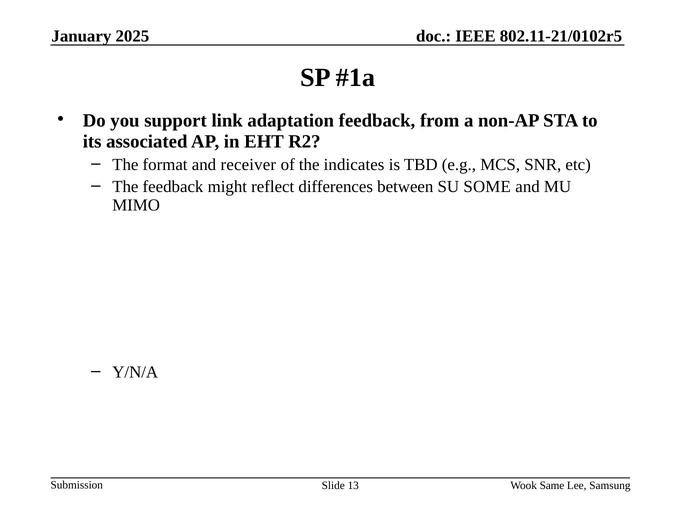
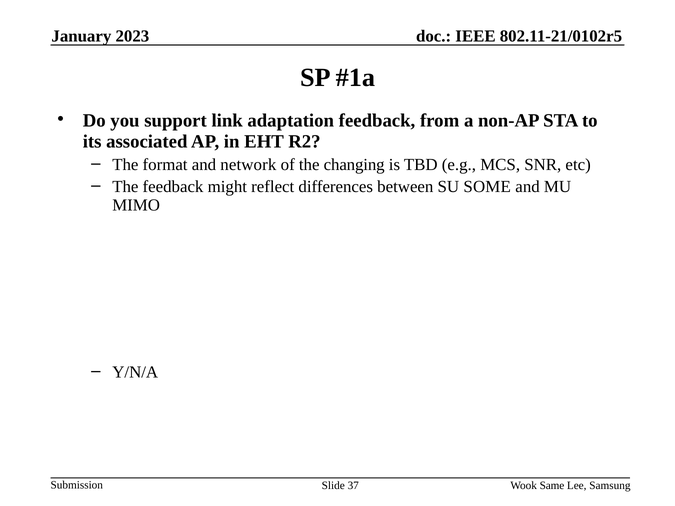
2025: 2025 -> 2023 (132, 36)
receiver: receiver -> network (248, 165)
indicates: indicates -> changing (354, 165)
13: 13 -> 37 (353, 486)
